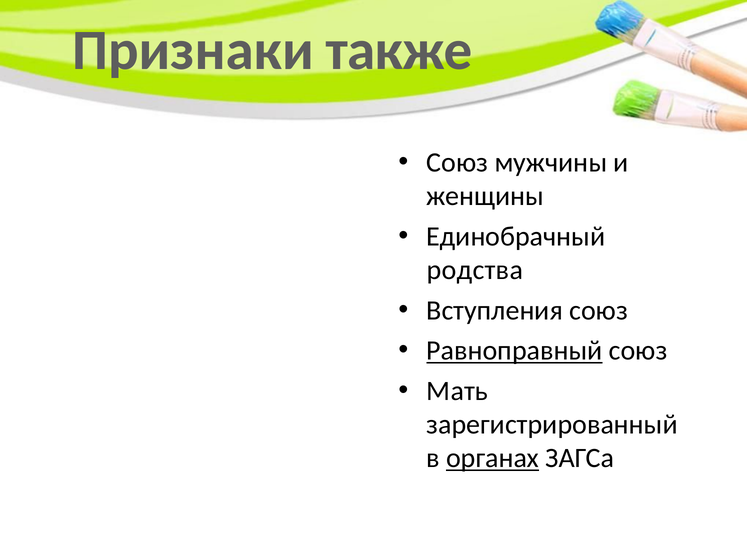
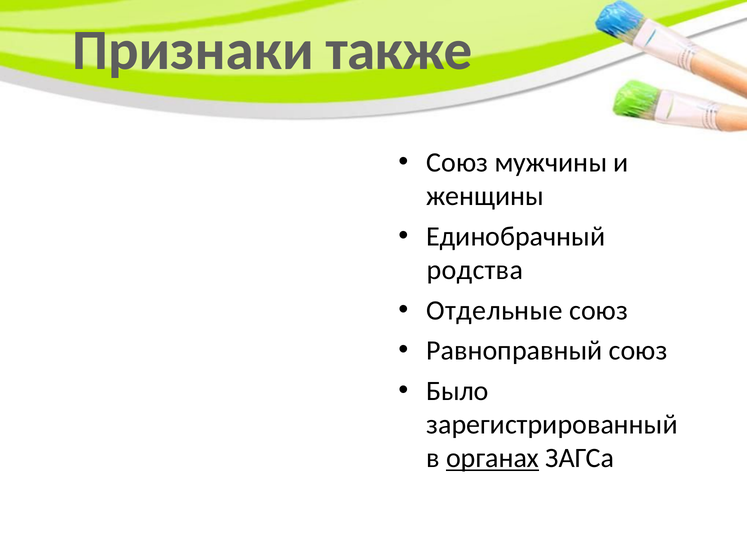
Вступления: Вступления -> Отдельные (495, 310)
Равноправный underline: present -> none (514, 351)
Мать: Мать -> Было (457, 391)
